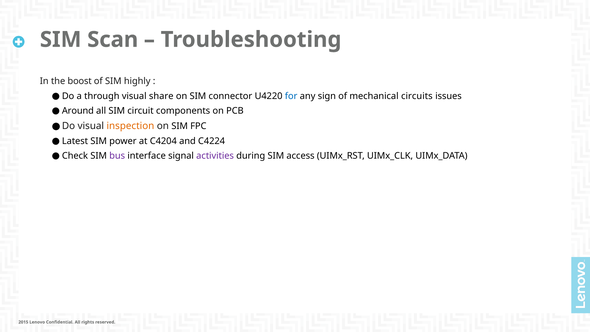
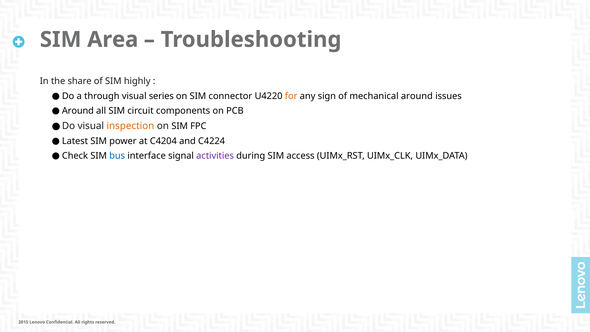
Scan: Scan -> Area (113, 40)
boost: boost -> share (80, 81)
share: share -> series (161, 96)
for colour: blue -> orange (291, 96)
mechanical circuits: circuits -> around (417, 96)
bus colour: purple -> blue (117, 156)
